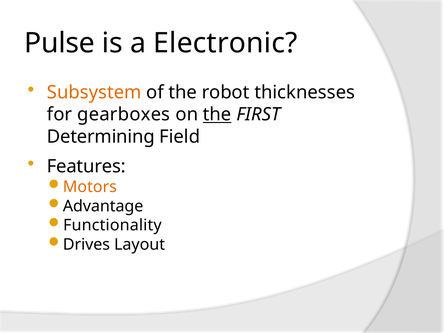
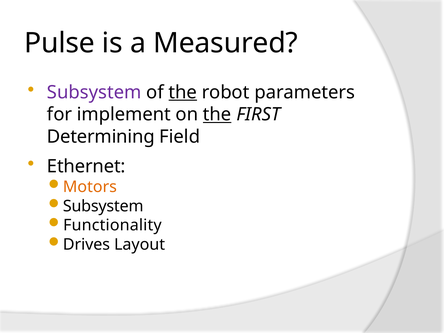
Electronic: Electronic -> Measured (226, 43)
Subsystem colour: orange -> purple (94, 92)
the underline: none -> present (183, 92)
thicknesses: thicknesses -> parameters (305, 92)
gearboxes: gearboxes -> implement (124, 115)
Features: Features -> Ethernet (86, 166)
Advantage: Advantage -> Subsystem (103, 206)
